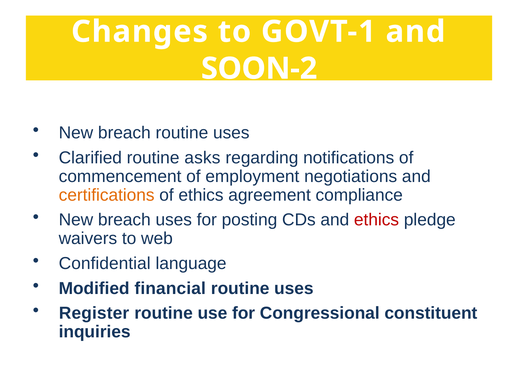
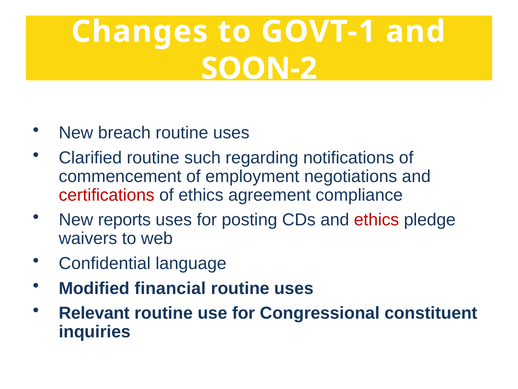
asks: asks -> such (203, 157)
certifications colour: orange -> red (107, 195)
breach: breach -> reports (124, 220)
Register: Register -> Relevant (94, 313)
